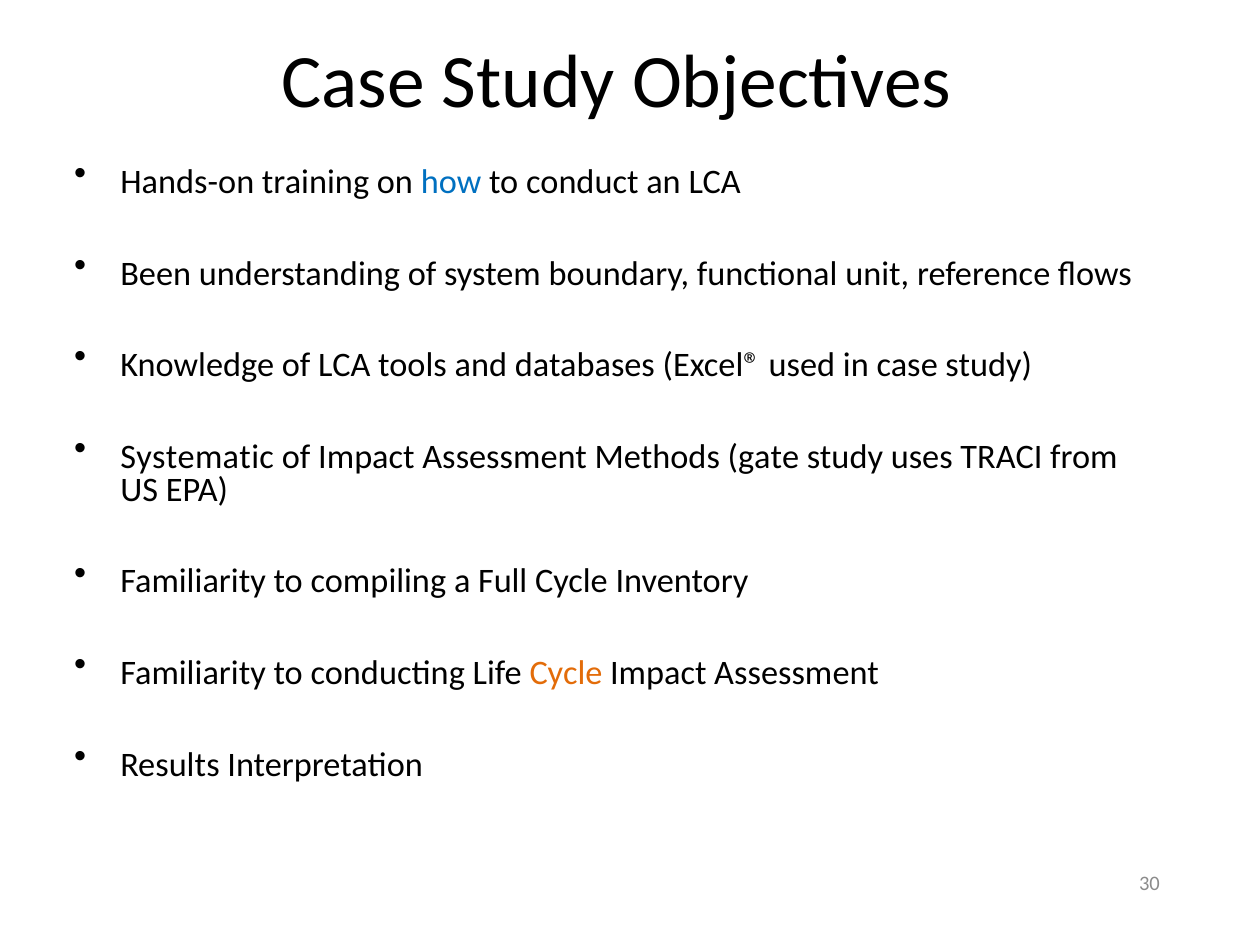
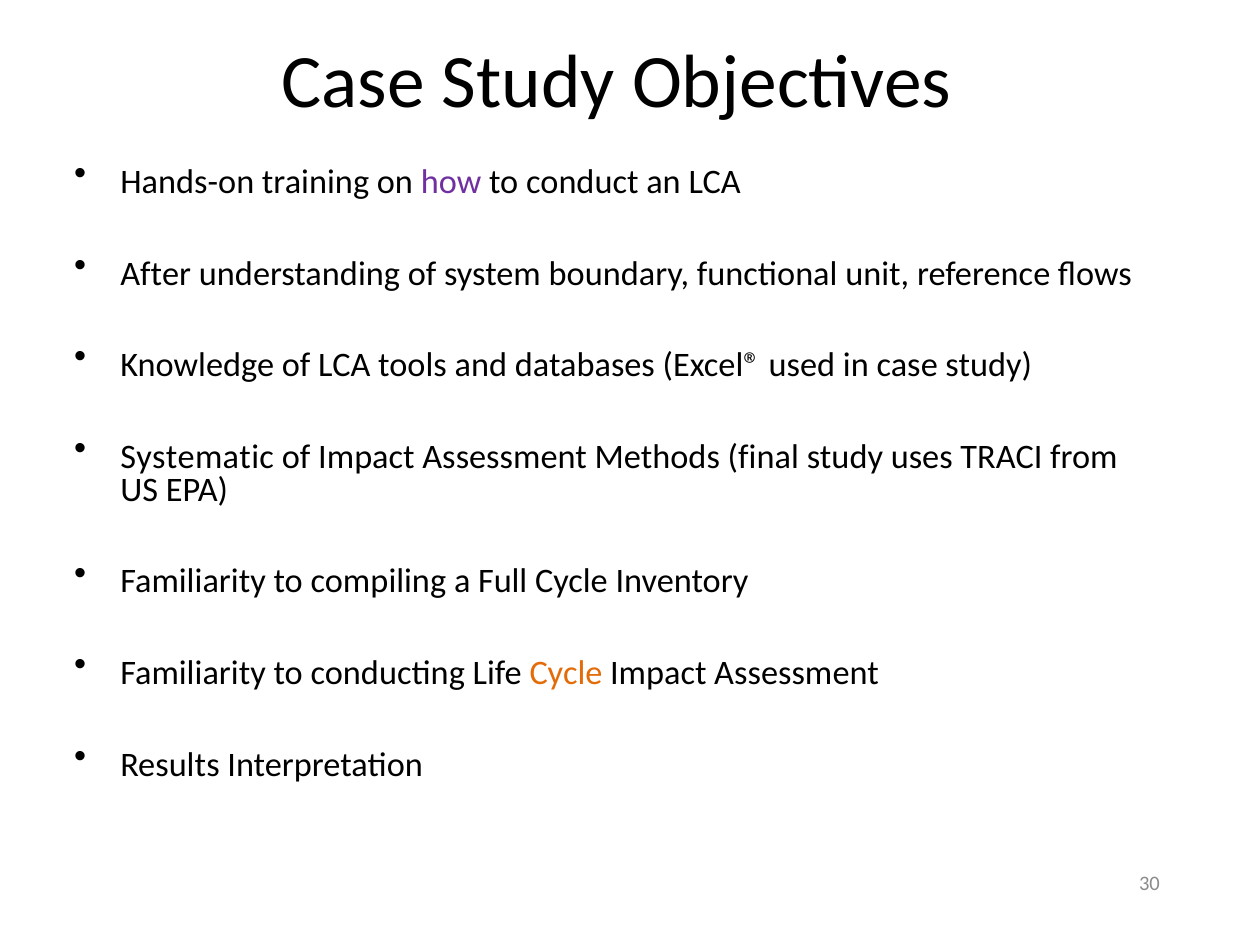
how colour: blue -> purple (451, 182)
Been: Been -> After (156, 274)
gate: gate -> final (763, 457)
